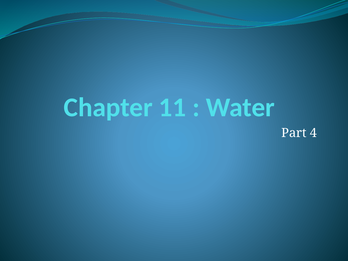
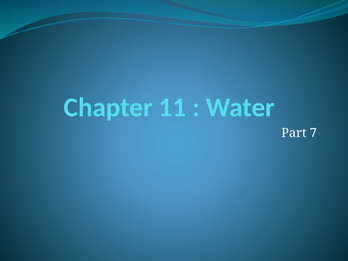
4: 4 -> 7 (313, 133)
